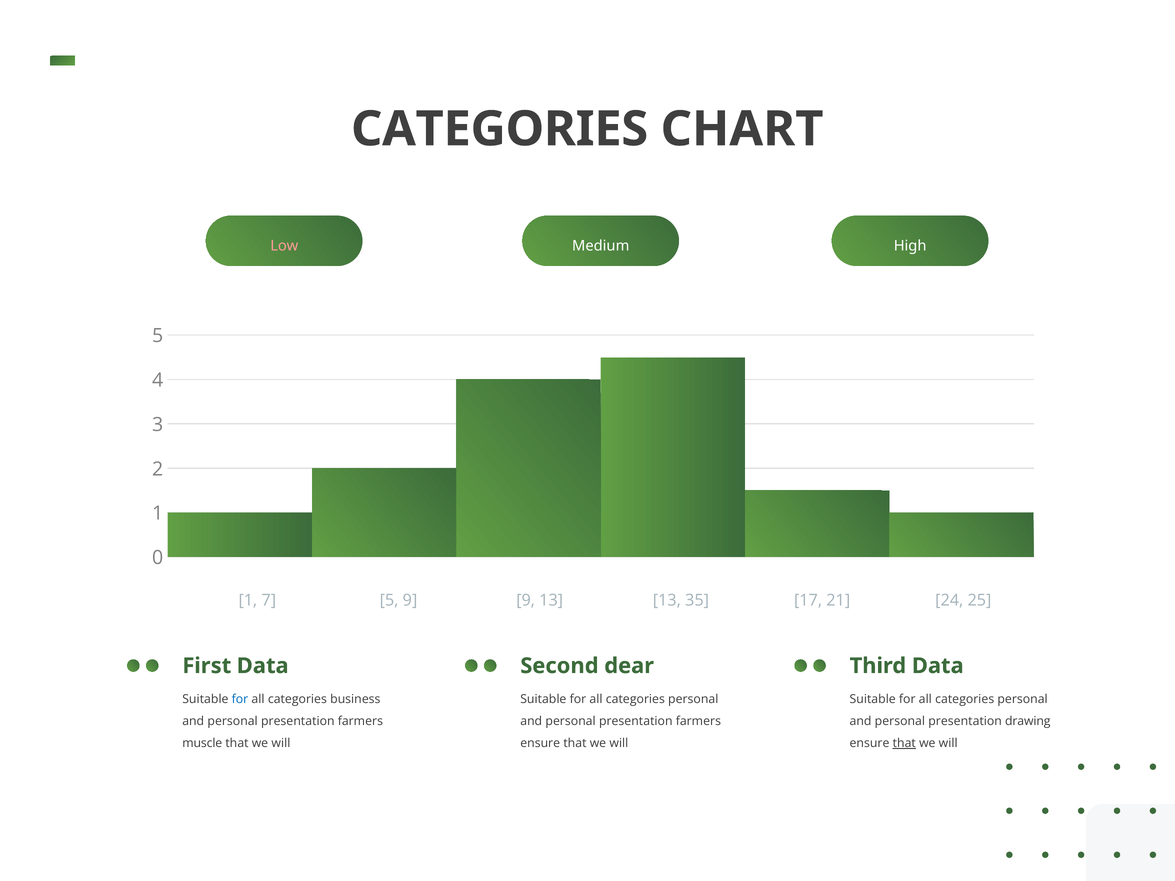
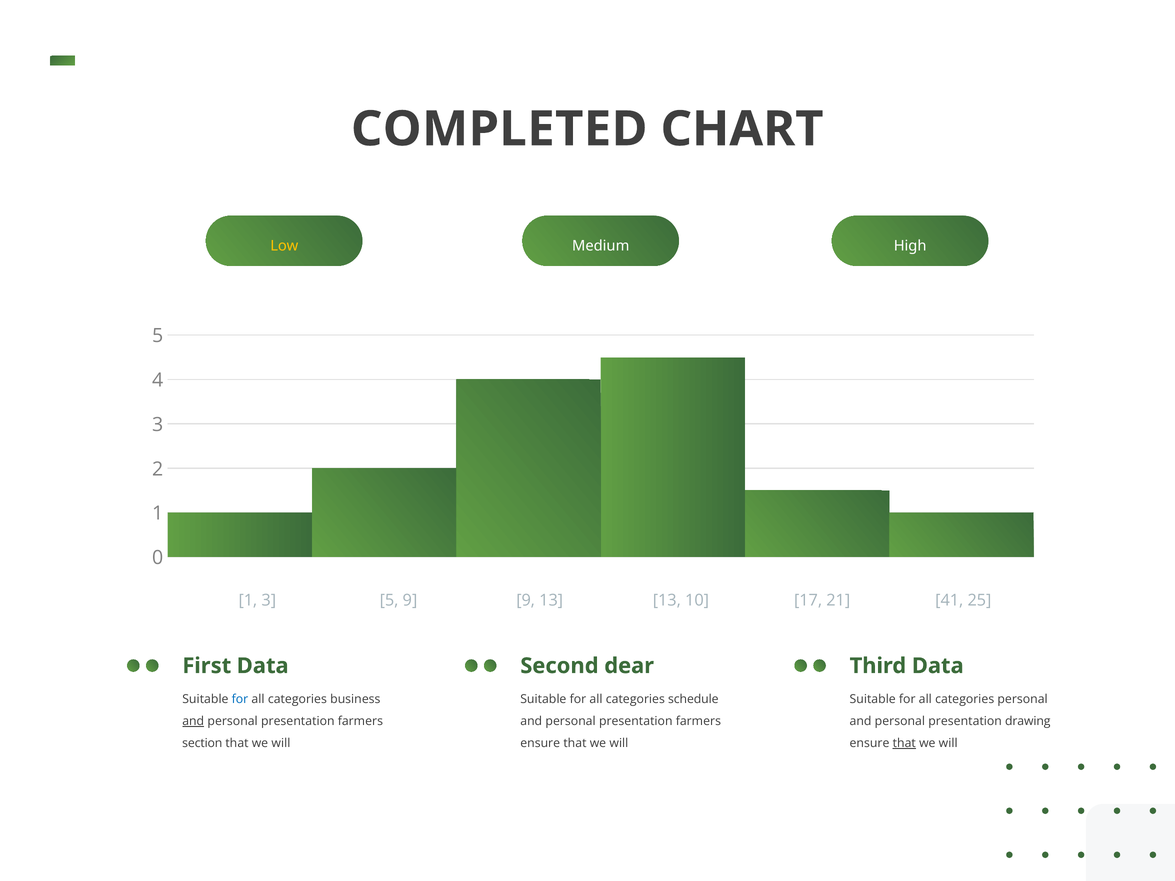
CATEGORIES: CATEGORIES -> COMPLETED (499, 129)
Low colour: pink -> yellow (284, 246)
1 7: 7 -> 3 (269, 600)
35: 35 -> 10 (697, 600)
24: 24 -> 41 (949, 600)
personal: personal -> schedule (693, 699)
and underline: none -> present (193, 721)
muscle: muscle -> section (202, 743)
